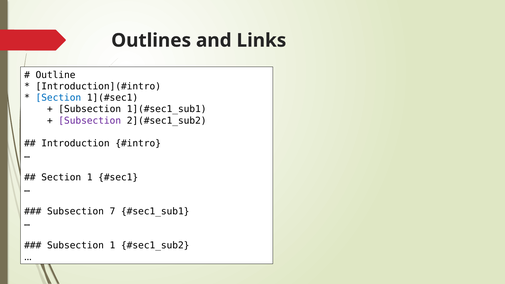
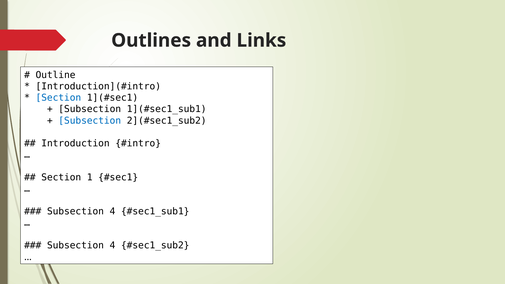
Subsection colour: purple -> blue (90, 121)
7: 7 -> 4 (113, 211)
1: 1 -> 4 (113, 246)
